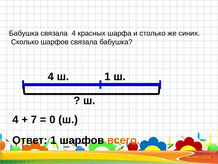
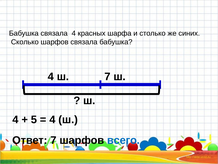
ш 1: 1 -> 7 (107, 76)
7: 7 -> 5 (34, 119)
0: 0 -> 4 (52, 119)
Ответ 1: 1 -> 7 (53, 140)
всего colour: orange -> blue (123, 140)
